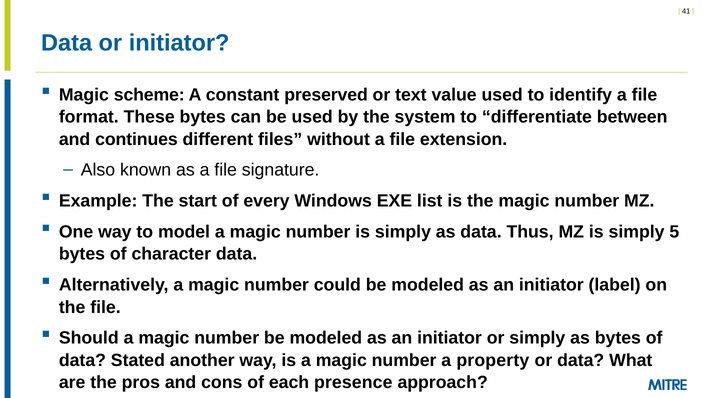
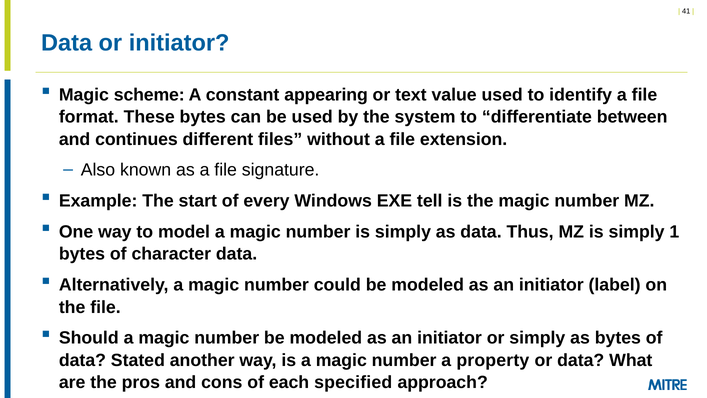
preserved: preserved -> appearing (326, 95)
list: list -> tell (430, 201)
5: 5 -> 1 (674, 232)
presence: presence -> specified (353, 382)
